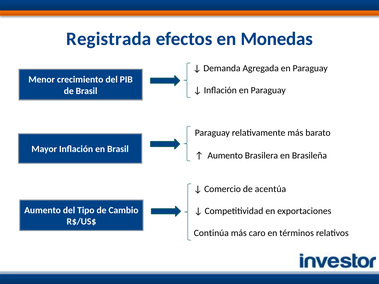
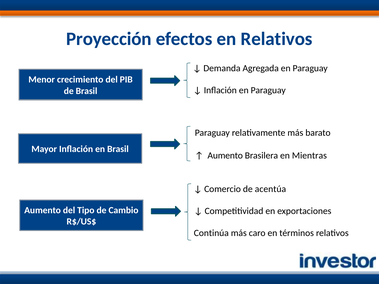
Registrada: Registrada -> Proyección (109, 39)
en Monedas: Monedas -> Relativos (277, 39)
Brasileña: Brasileña -> Mientras (309, 156)
